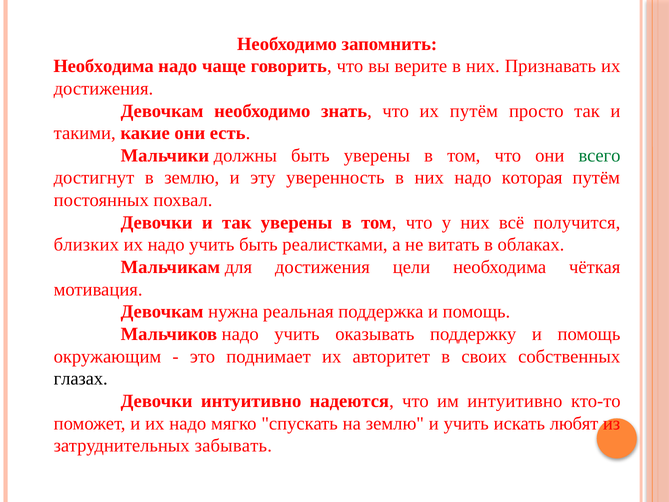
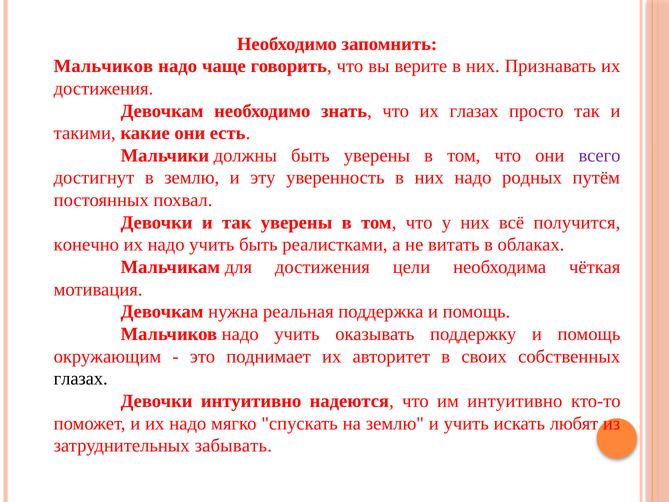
Необходима: Необходима -> Мальчиков (103, 66)
их путём: путём -> глазах (474, 111)
всего colour: green -> purple (599, 155)
которая: которая -> родных (532, 178)
близких: близких -> конечно (86, 245)
